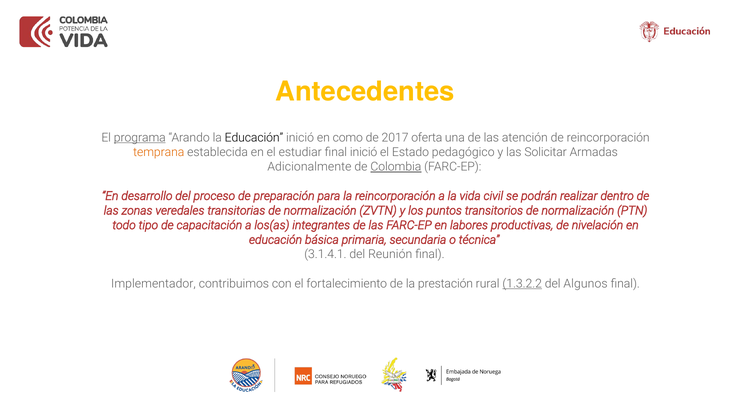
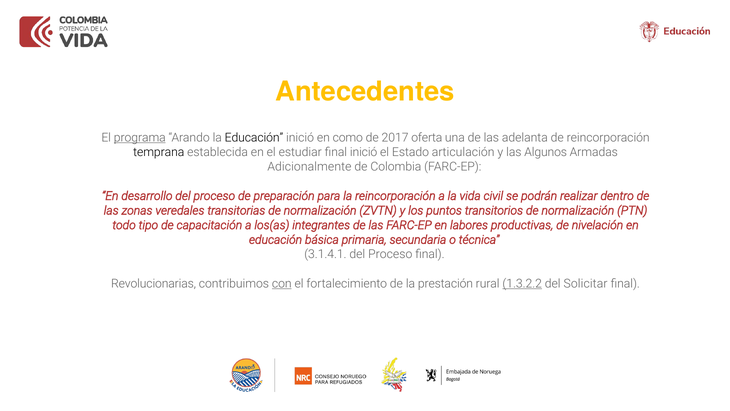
atención: atención -> adelanta (525, 137)
temprana colour: orange -> black (159, 152)
pedagógico: pedagógico -> articulación (463, 152)
Solicitar: Solicitar -> Algunos (546, 152)
Colombia underline: present -> none (396, 167)
3.1.4.1 del Reunión: Reunión -> Proceso (390, 254)
Implementador: Implementador -> Revolucionarias (154, 283)
con underline: none -> present (282, 283)
Algunos: Algunos -> Solicitar (586, 283)
